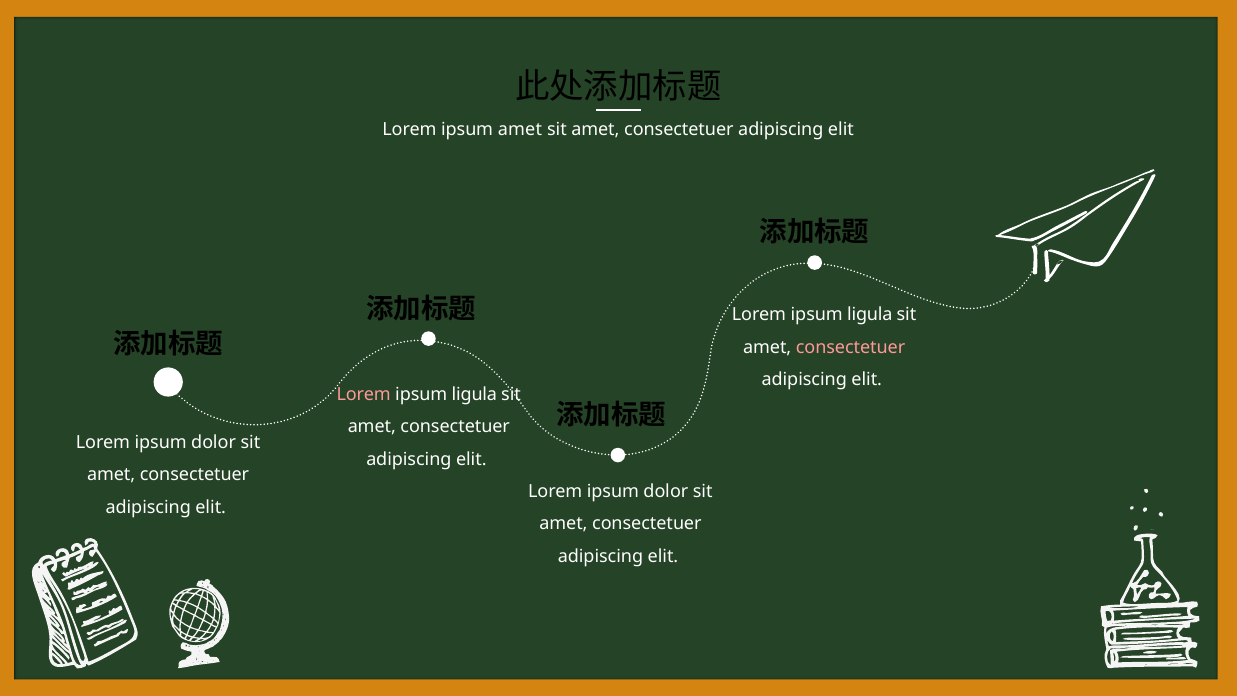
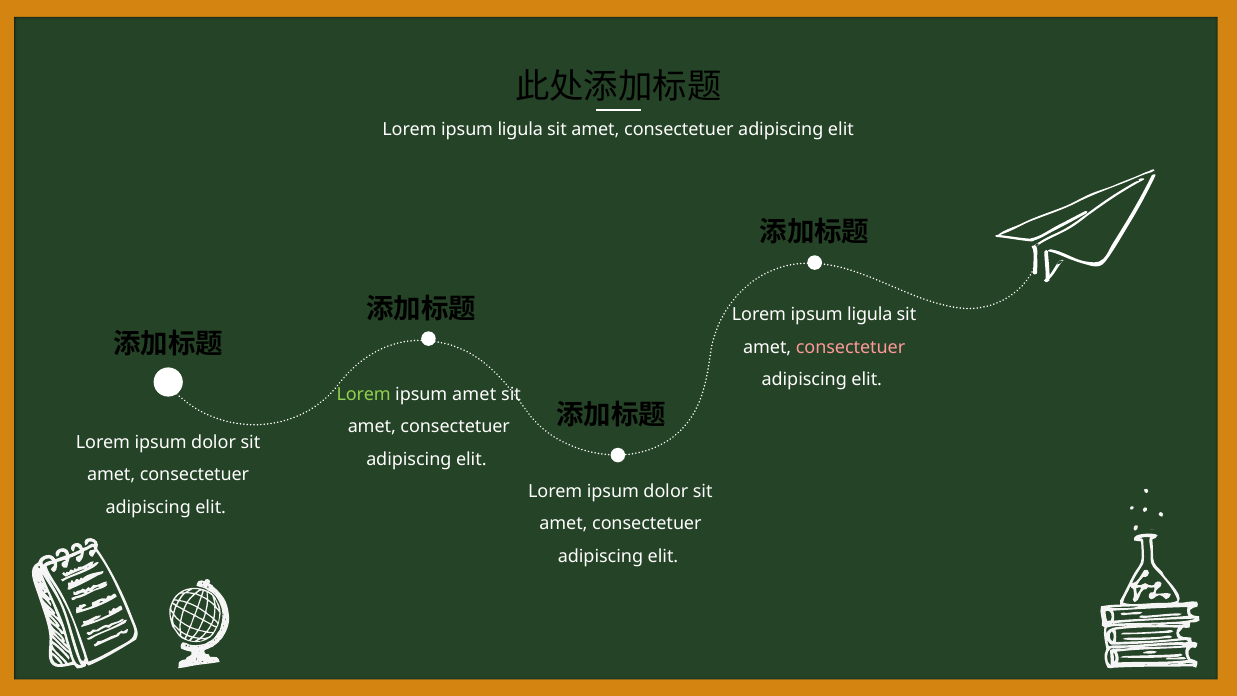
amet: amet -> ligula (520, 130)
Lorem colour: pink -> light green (364, 394)
ligula: ligula -> amet (474, 394)
